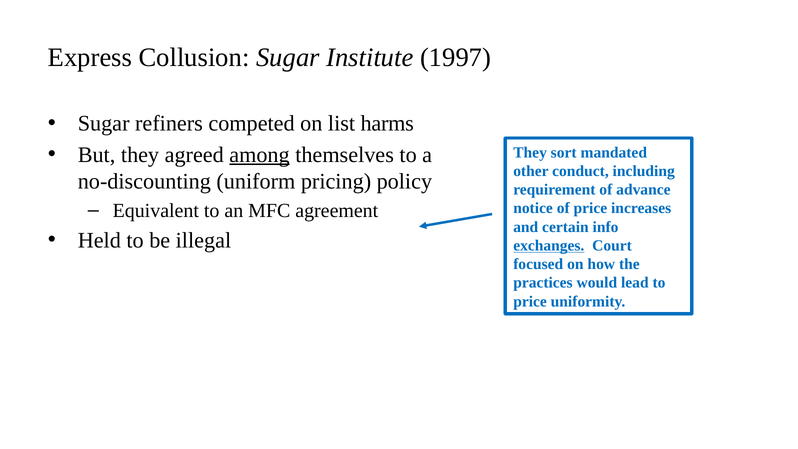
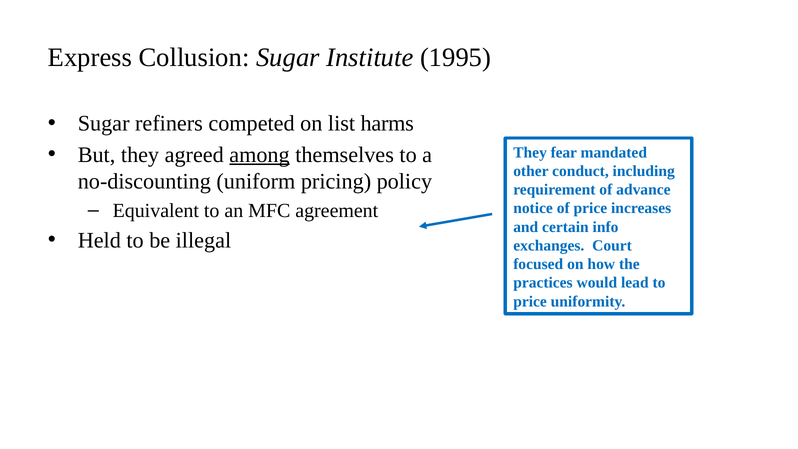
1997: 1997 -> 1995 (456, 57)
sort: sort -> fear (564, 152)
exchanges underline: present -> none (549, 245)
